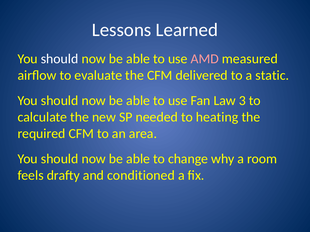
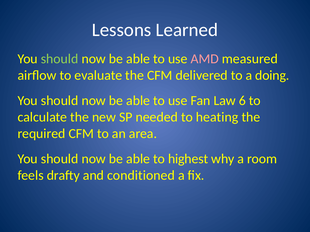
should colour: white -> light green (60, 59)
static: static -> doing (272, 75)
3: 3 -> 6 (242, 101)
change: change -> highest (188, 159)
